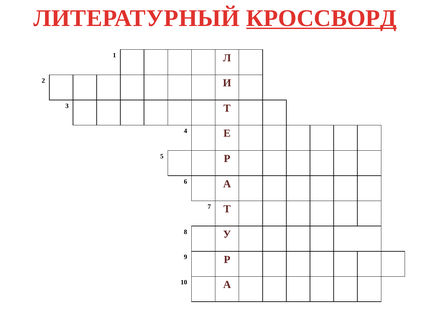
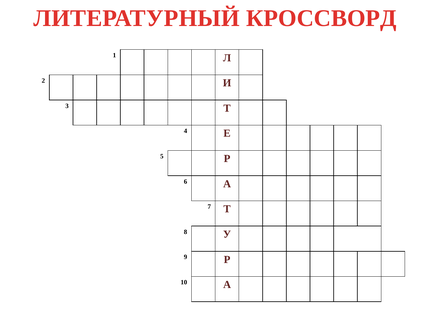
КРОССВОРД underline: present -> none (321, 18)
